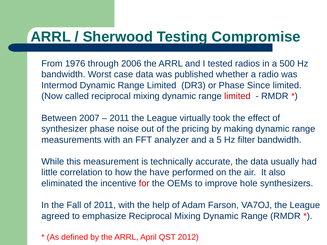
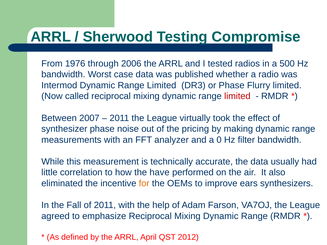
Since: Since -> Flurry (259, 85)
5: 5 -> 0 (219, 140)
for colour: red -> orange (144, 184)
hole: hole -> ears (249, 184)
